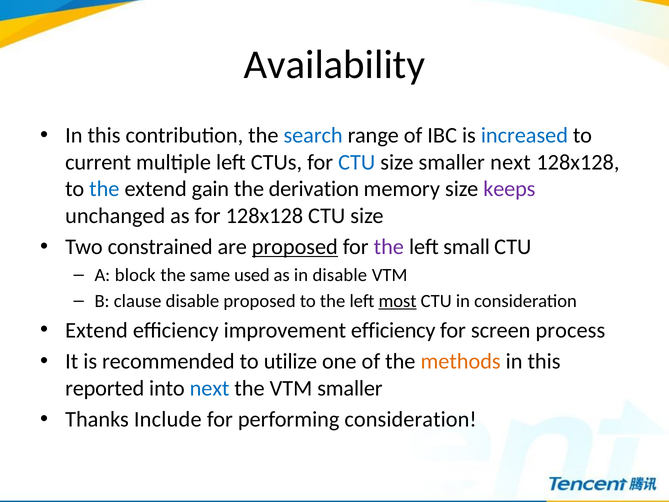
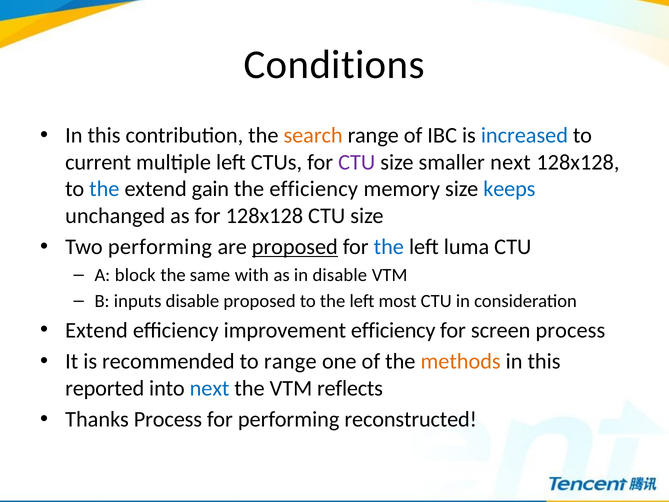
Availability: Availability -> Conditions (334, 65)
search colour: blue -> orange (313, 135)
CTU colour: blue -> purple (357, 162)
the derivation: derivation -> efficiency (314, 189)
keeps colour: purple -> blue (509, 189)
Two constrained: constrained -> performing (160, 247)
the colour: purple -> blue (389, 247)
small: small -> luma (466, 247)
used: used -> with (252, 275)
clause: clause -> inputs (138, 301)
most underline: present -> none (398, 301)
to utilize: utilize -> range (290, 361)
VTM smaller: smaller -> reflects (350, 388)
Thanks Include: Include -> Process (168, 419)
performing consideration: consideration -> reconstructed (411, 419)
